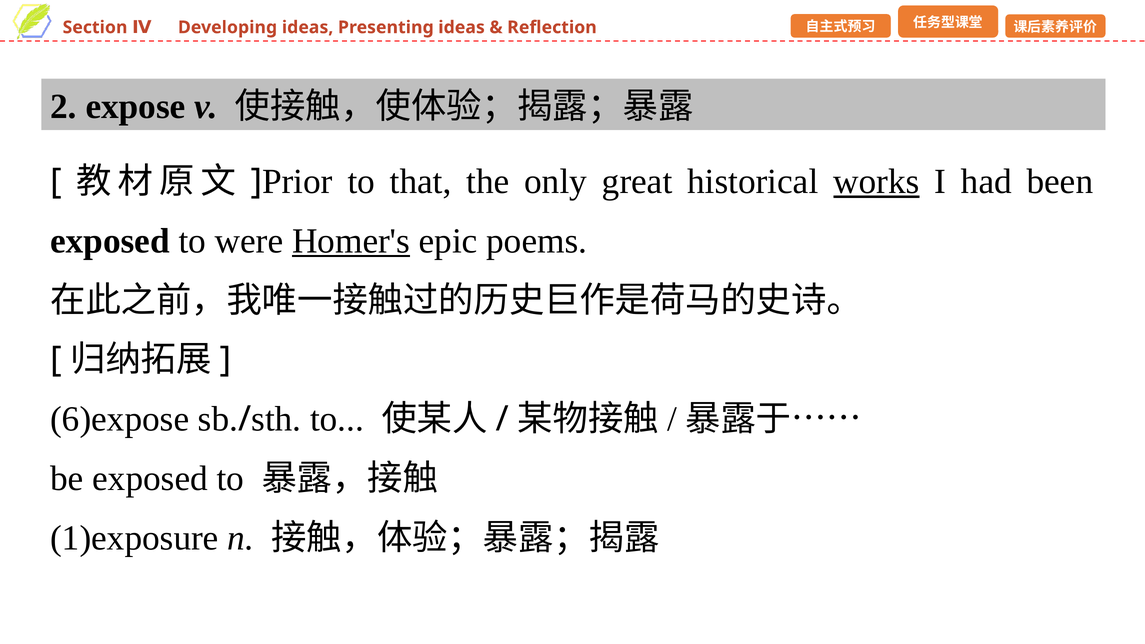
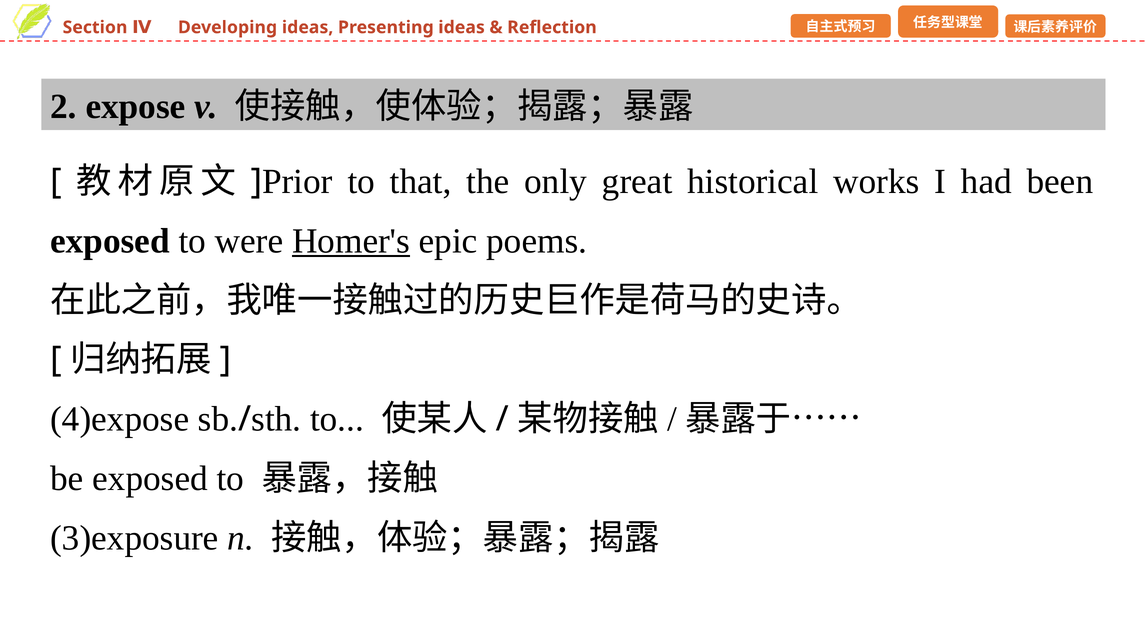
works underline: present -> none (876, 182)
6)expose: 6)expose -> 4)expose (120, 419)
1)exposure: 1)exposure -> 3)exposure (134, 538)
